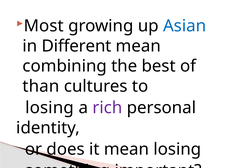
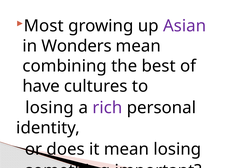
Asian colour: blue -> purple (185, 26)
Different: Different -> Wonders (77, 46)
than: than -> have (41, 87)
